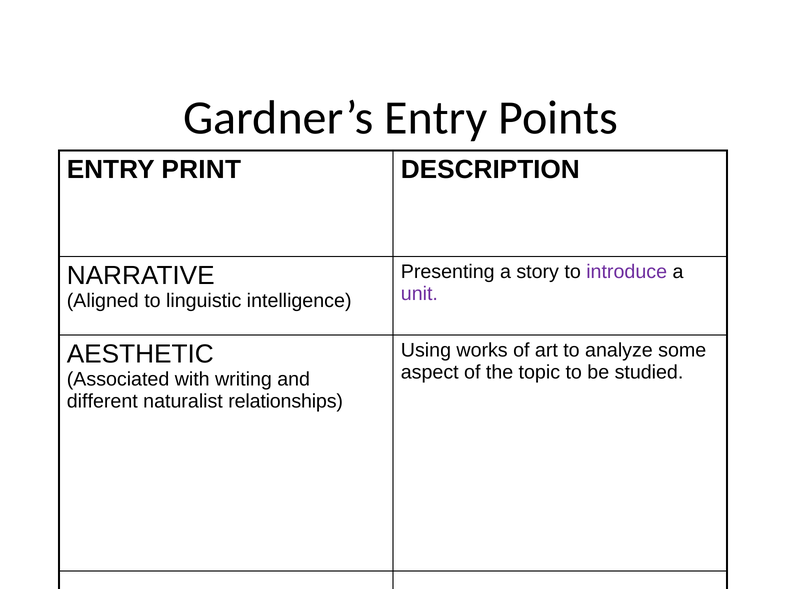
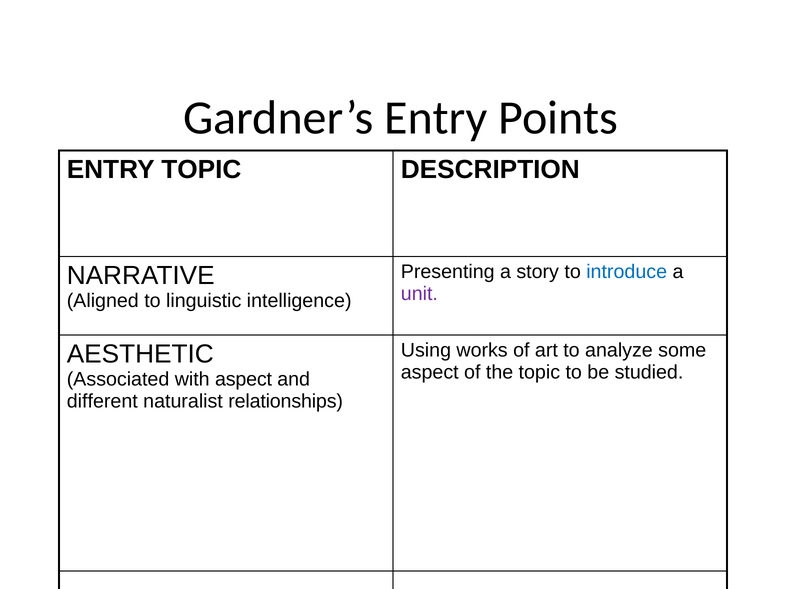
ENTRY PRINT: PRINT -> TOPIC (201, 170)
introduce colour: purple -> blue (627, 272)
with writing: writing -> aspect (244, 380)
